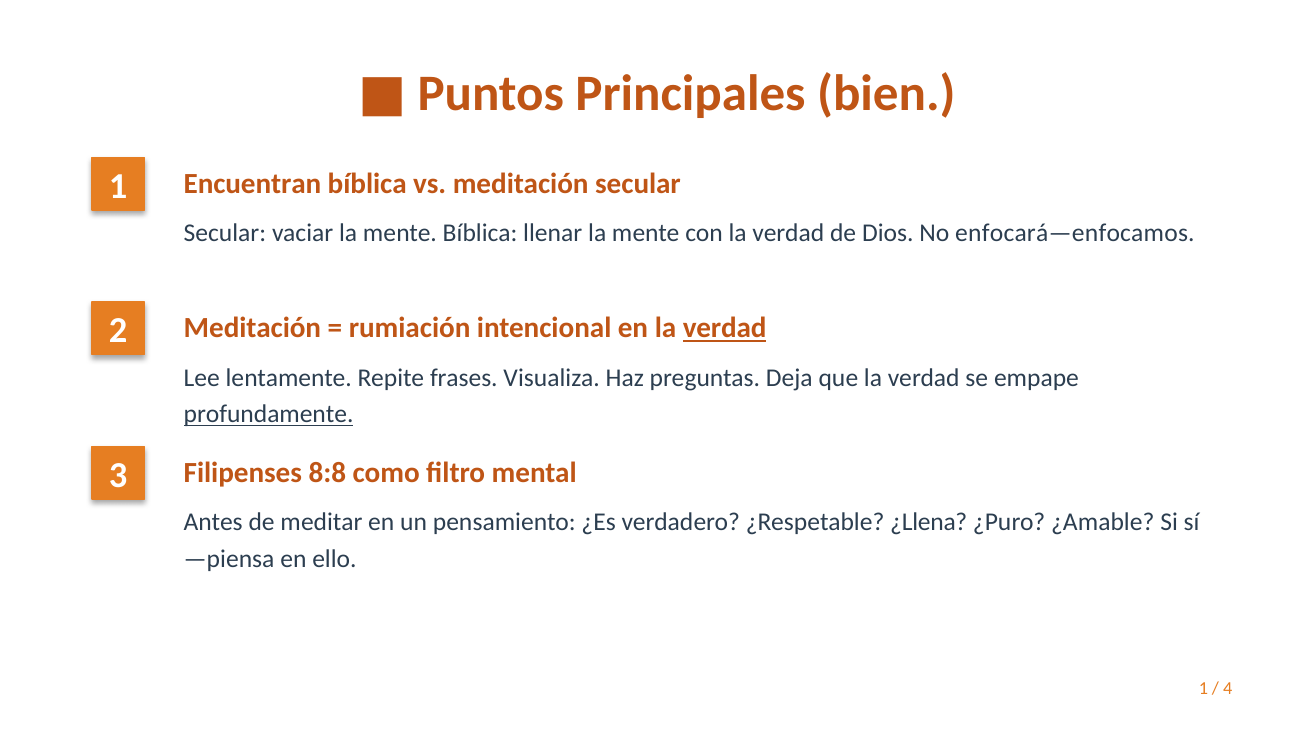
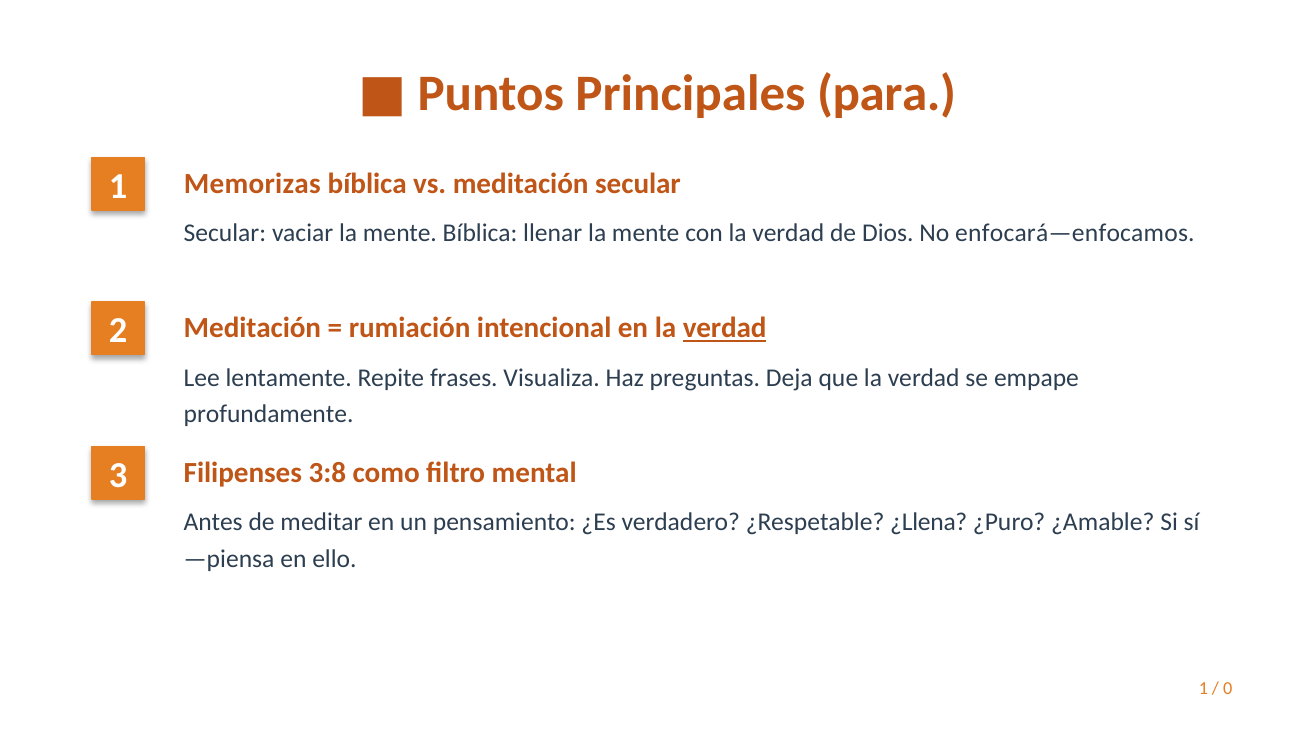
bien: bien -> para (887, 93)
Encuentran: Encuentran -> Memorizas (252, 184)
profundamente underline: present -> none (269, 415)
8:8: 8:8 -> 3:8 (327, 473)
4: 4 -> 0 (1228, 689)
